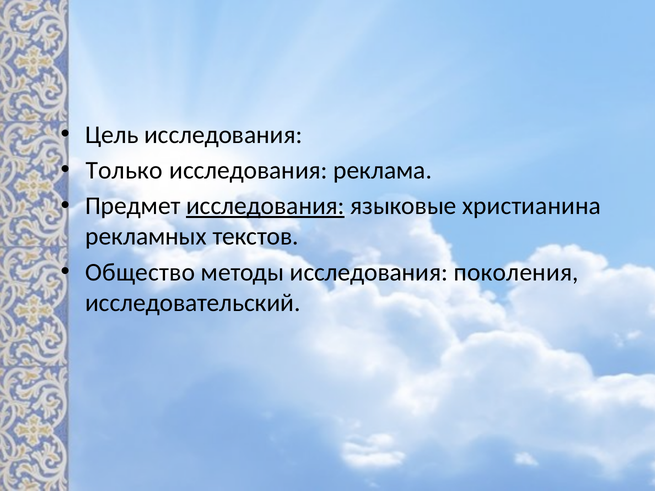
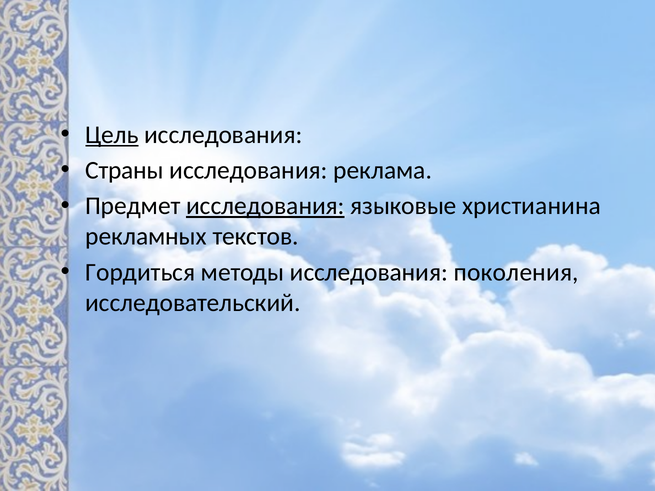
Цель underline: none -> present (112, 135)
Только: Только -> Страны (125, 171)
Общество: Общество -> Гордиться (140, 272)
